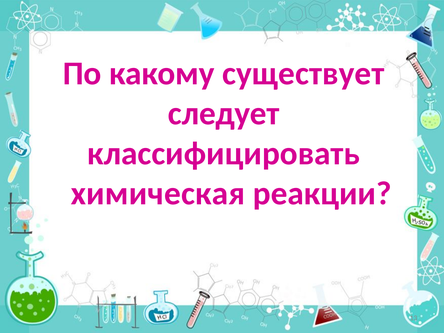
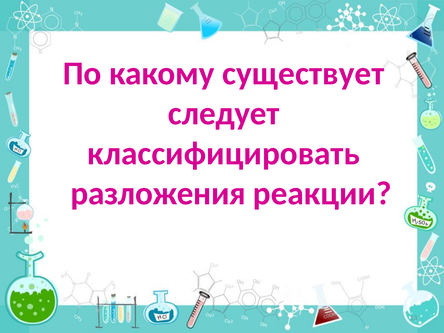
химическая: химическая -> разложения (158, 193)
